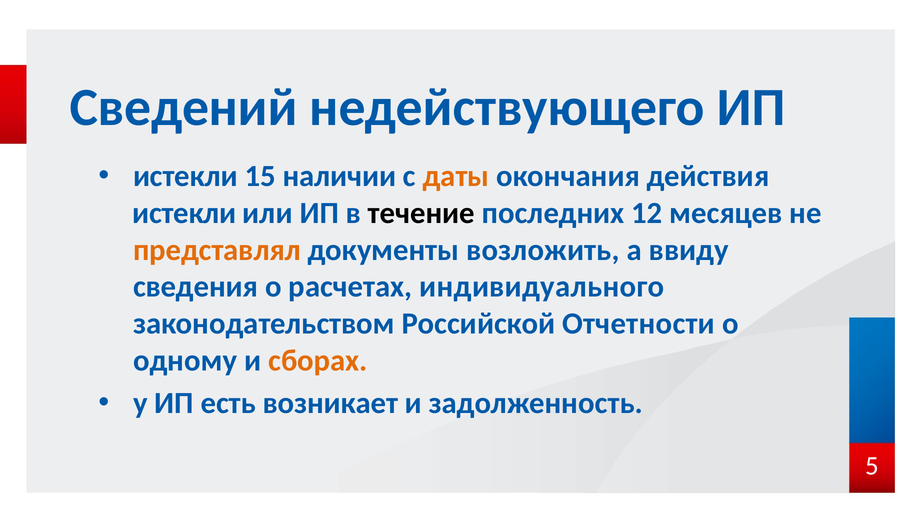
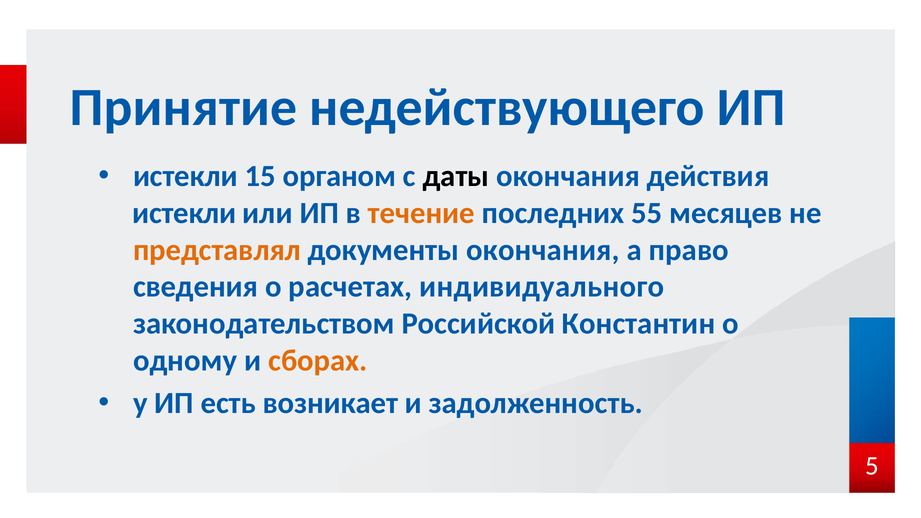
Сведений: Сведений -> Принятие (183, 108)
наличии: наличии -> органом (339, 176)
даты colour: orange -> black (456, 176)
течение colour: black -> orange (421, 213)
12: 12 -> 55 (647, 213)
документы возложить: возложить -> окончания (543, 250)
ввиду: ввиду -> право (689, 250)
Отчетности: Отчетности -> Константин (639, 324)
